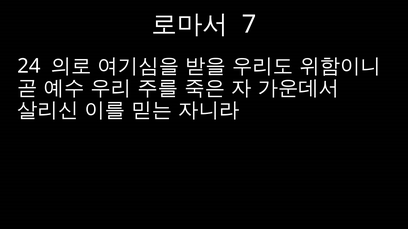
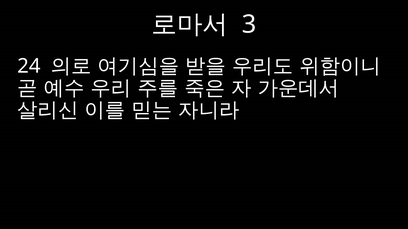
7: 7 -> 3 (249, 25)
